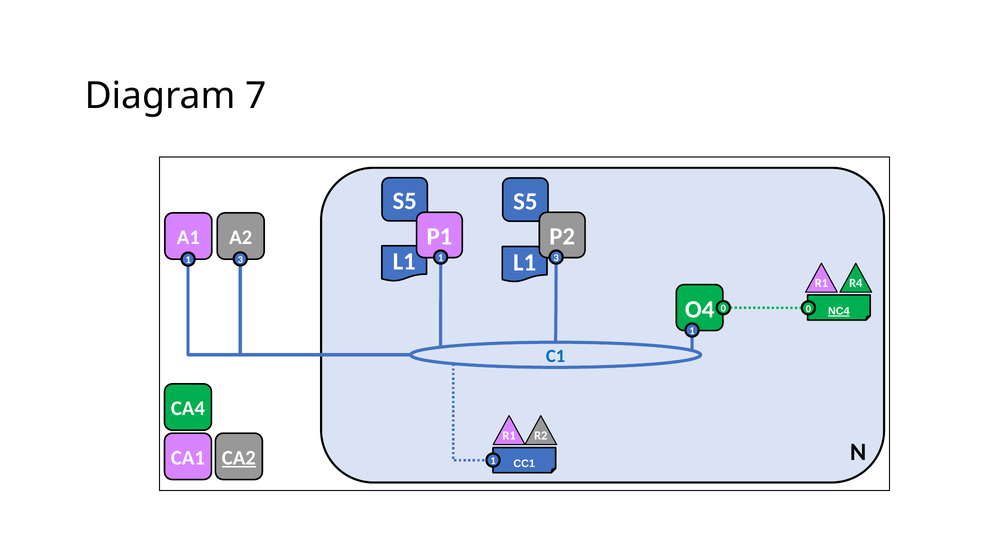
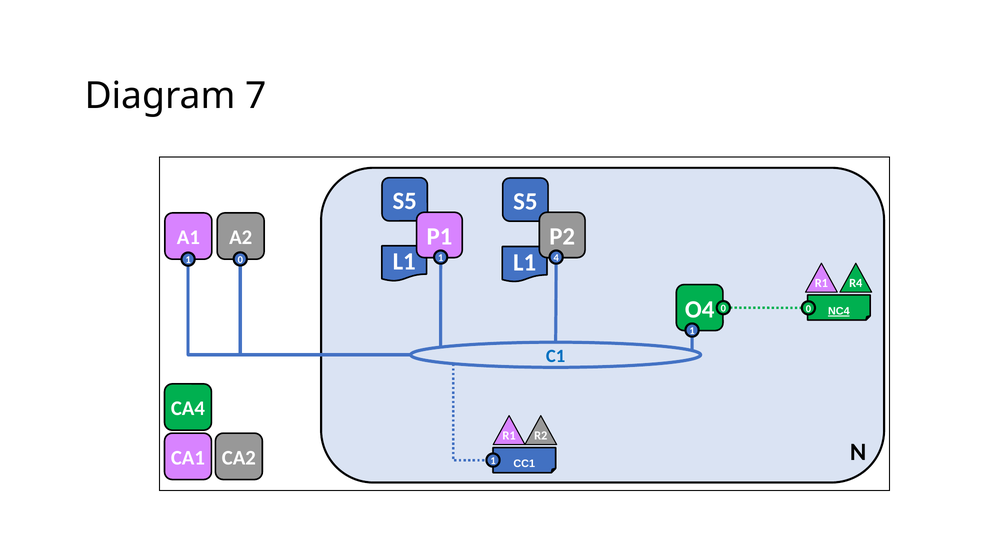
3: 3 -> 4 (556, 258)
3: 3 -> 0 (240, 259)
CA2 underline: present -> none (239, 458)
